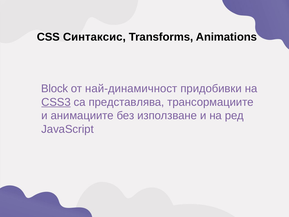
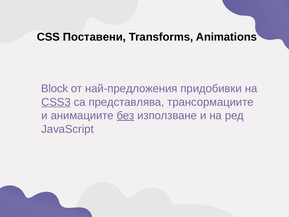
Синтаксис: Синтаксис -> Поставени (94, 37)
най-динамичност: най-динамичност -> най-предложения (131, 88)
без underline: none -> present (125, 115)
